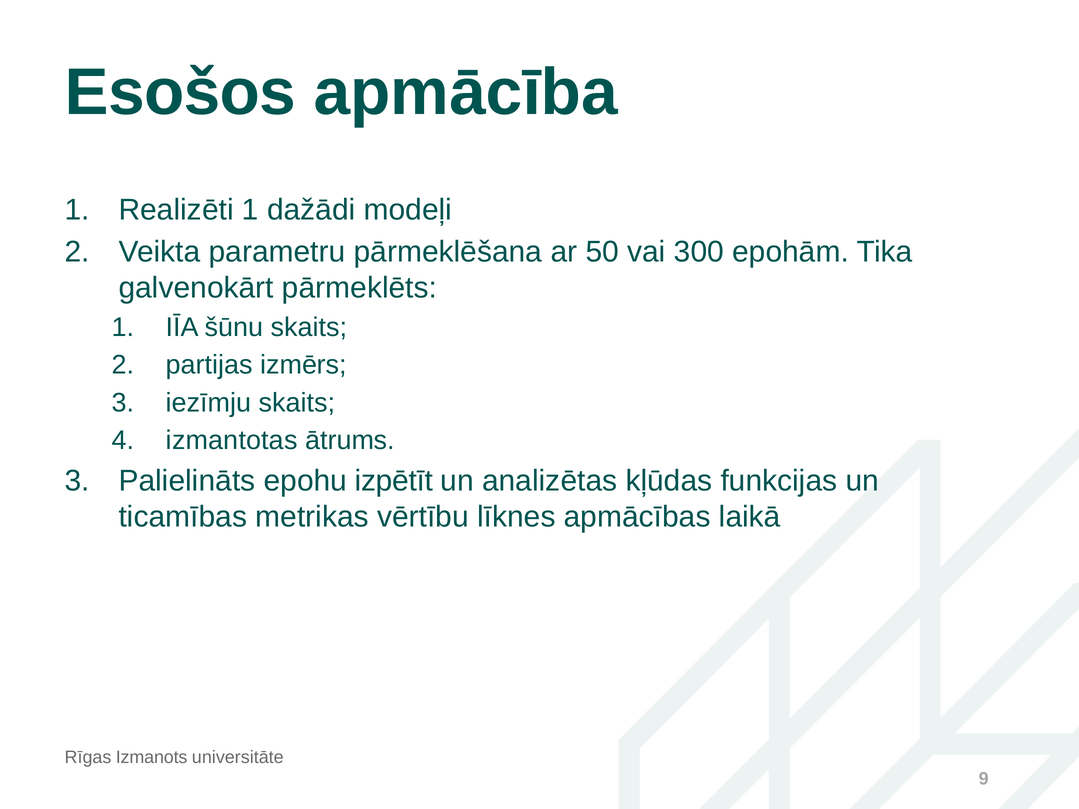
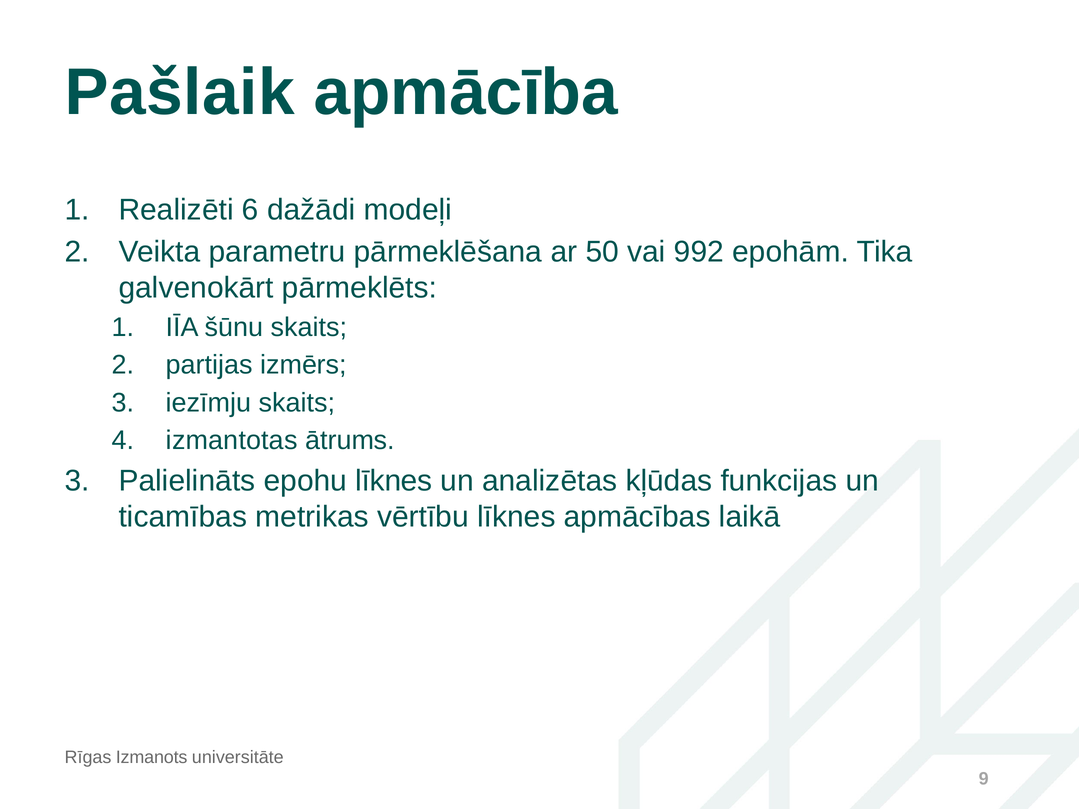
Esošos: Esošos -> Pašlaik (180, 93)
Realizēti 1: 1 -> 6 (250, 210)
300: 300 -> 992 (699, 252)
epohu izpētīt: izpētīt -> līknes (394, 481)
